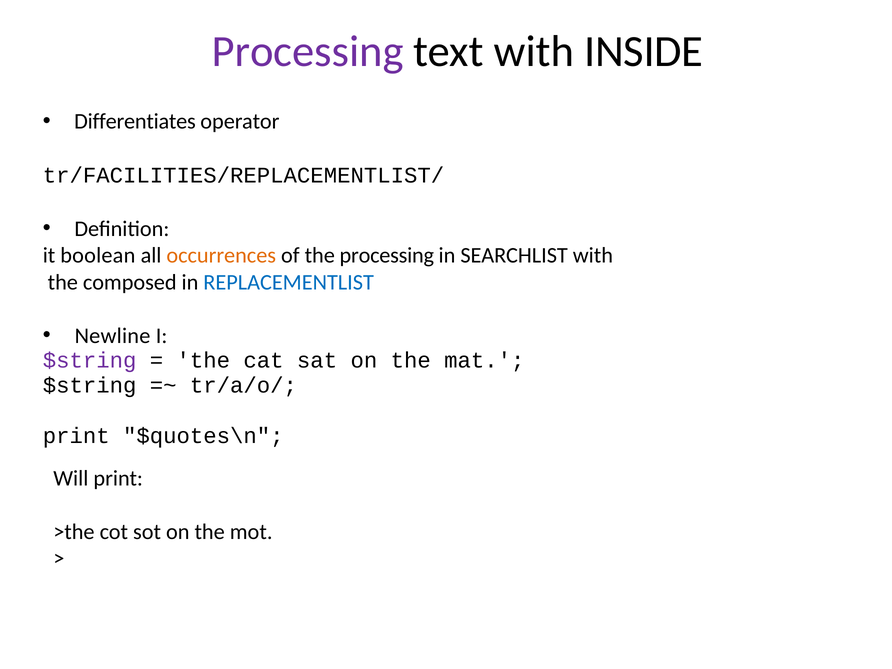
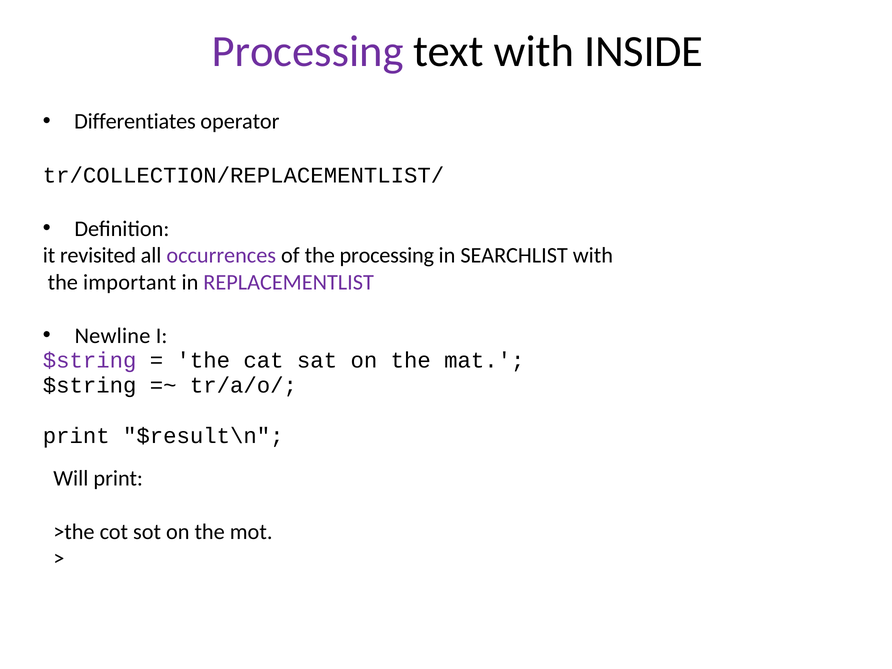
tr/FACILITIES/REPLACEMENTLIST/: tr/FACILITIES/REPLACEMENTLIST/ -> tr/COLLECTION/REPLACEMENTLIST/ (243, 175)
boolean: boolean -> revisited (98, 255)
occurrences colour: orange -> purple (221, 255)
composed: composed -> important (130, 282)
REPLACEMENTLIST colour: blue -> purple (289, 282)
$quotes\n: $quotes\n -> $result\n (203, 436)
